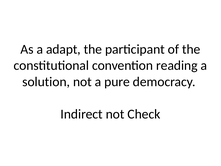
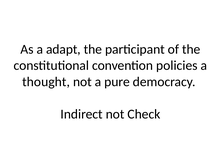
reading: reading -> policies (177, 65)
solution: solution -> thought (46, 82)
